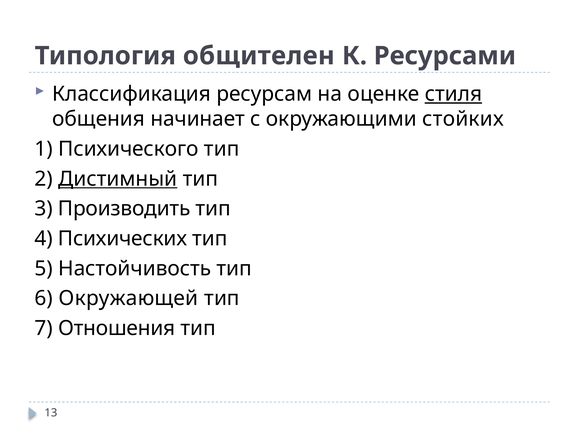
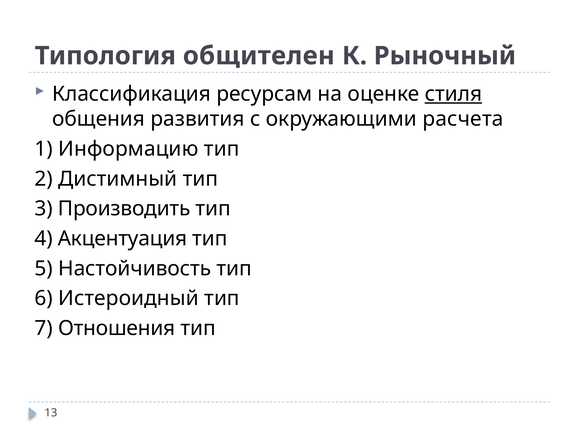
Ресурсами: Ресурсами -> Рыночный (445, 56)
начинает: начинает -> развития (198, 119)
стойких: стойких -> расчета (463, 119)
Психического: Психического -> Информацию (128, 149)
Дистимный underline: present -> none (118, 179)
Психических: Психических -> Акцентуация (123, 239)
Окружающей: Окружающей -> Истероидный (129, 299)
